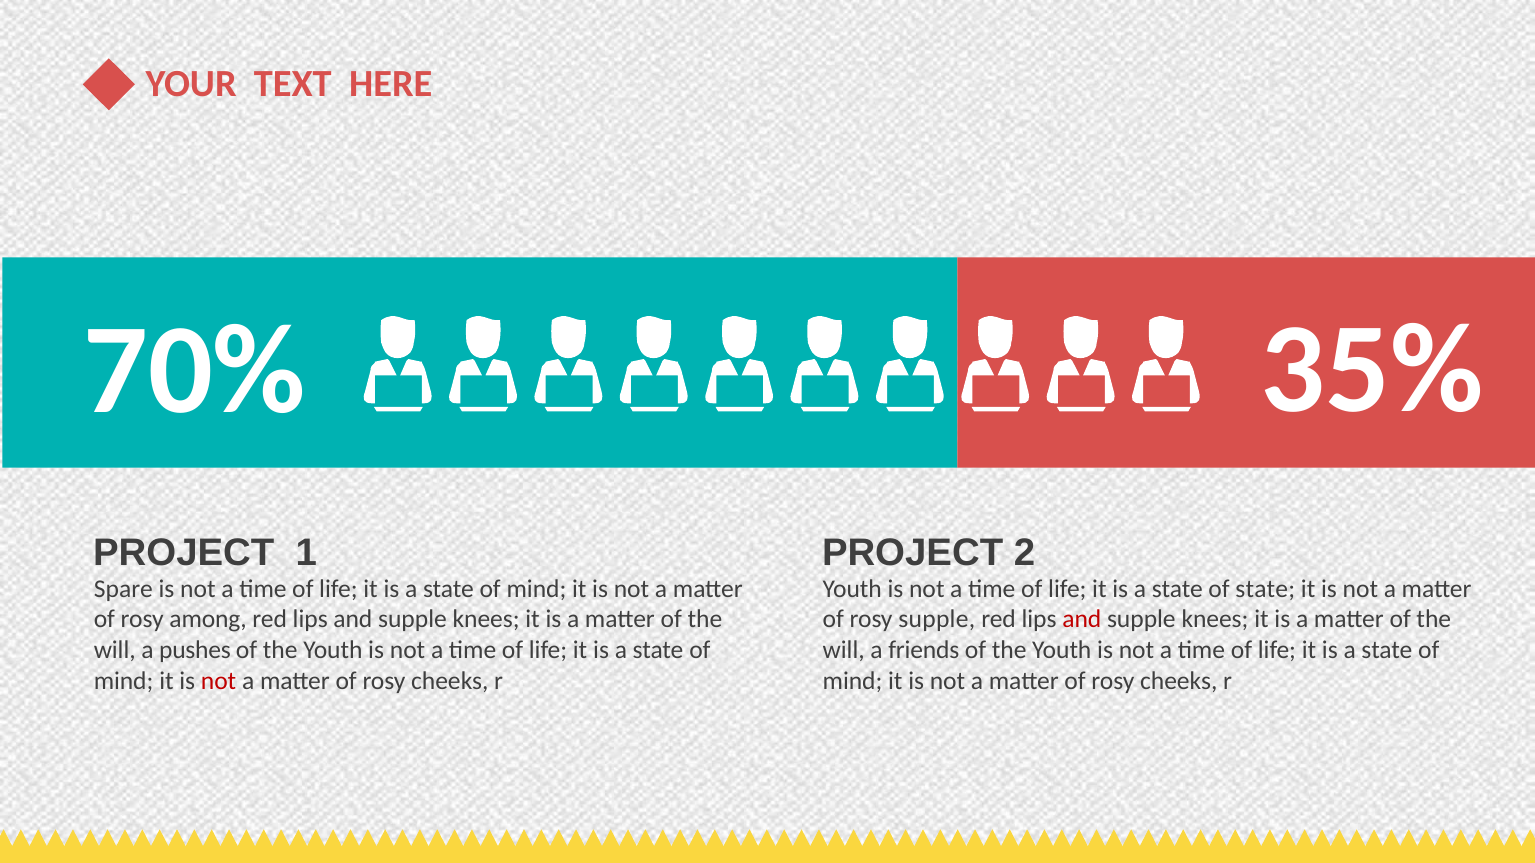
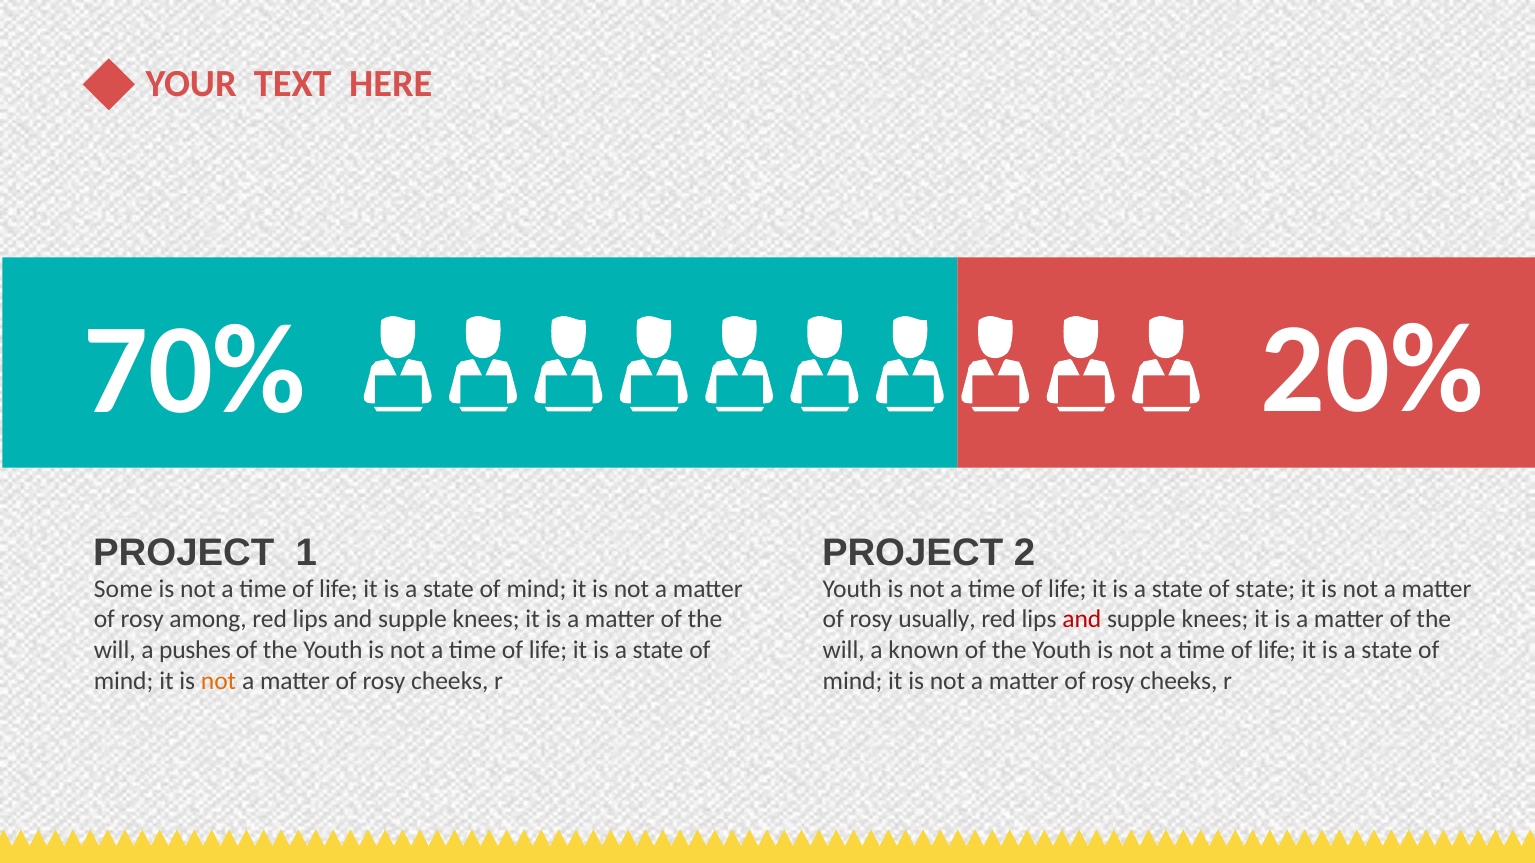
35%: 35% -> 20% (1372, 369)
Spare: Spare -> Some (123, 589)
rosy supple: supple -> usually (937, 620)
friends: friends -> known (924, 650)
not colour: red -> orange (219, 681)
